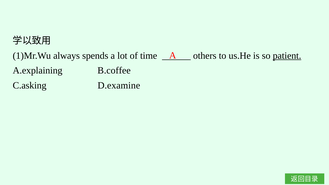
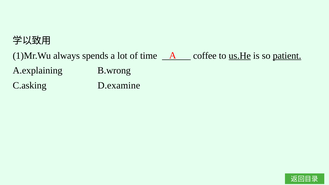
others: others -> coffee (205, 56)
us.He underline: none -> present (240, 56)
B.coffee: B.coffee -> B.wrong (114, 71)
